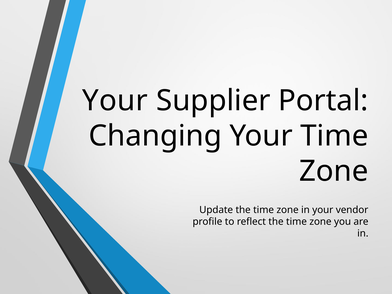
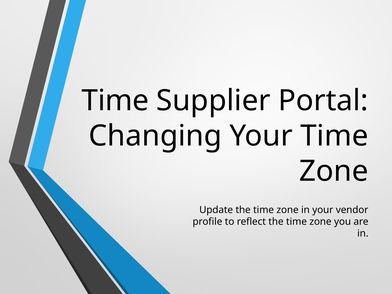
Your: Your -> Time (115, 101)
